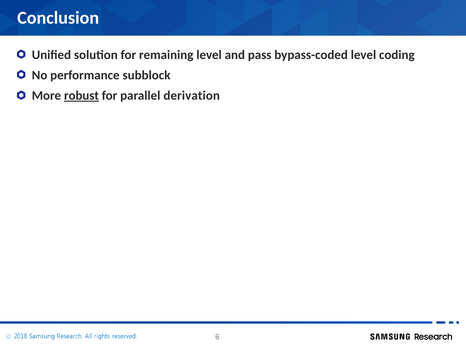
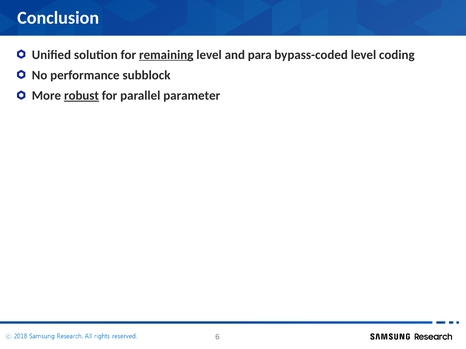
remaining underline: none -> present (166, 55)
pass: pass -> para (260, 55)
derivation: derivation -> parameter (192, 96)
